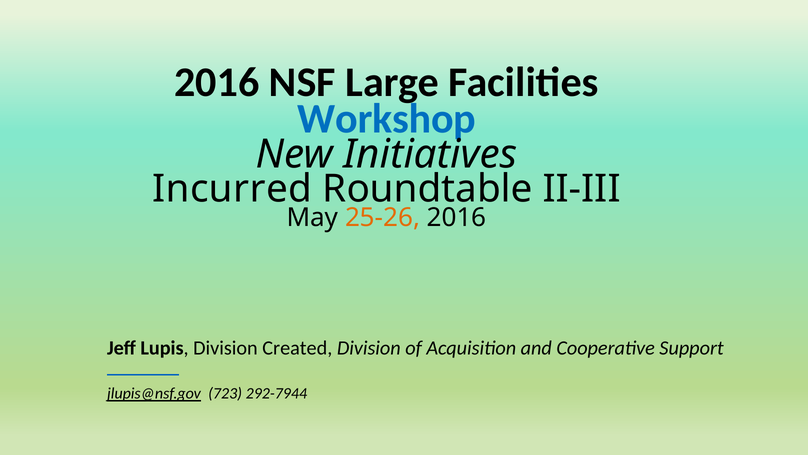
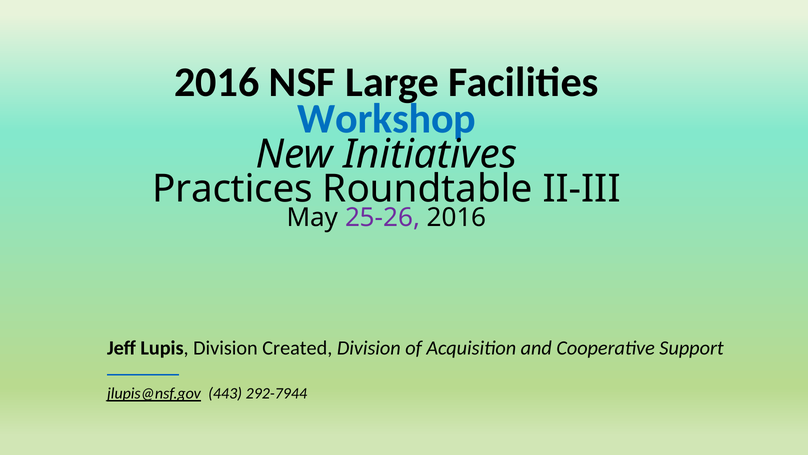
Incurred: Incurred -> Practices (232, 189)
25-26 colour: orange -> purple (383, 218)
723: 723 -> 443 (225, 393)
